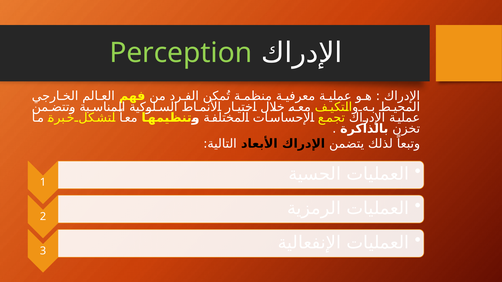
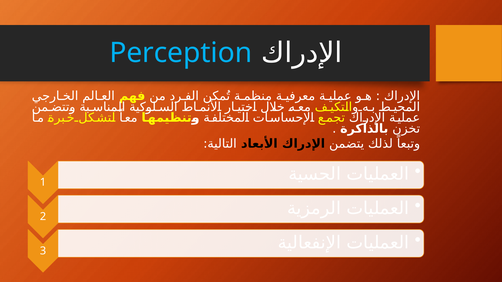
Perception colour: light green -> light blue (181, 53)
